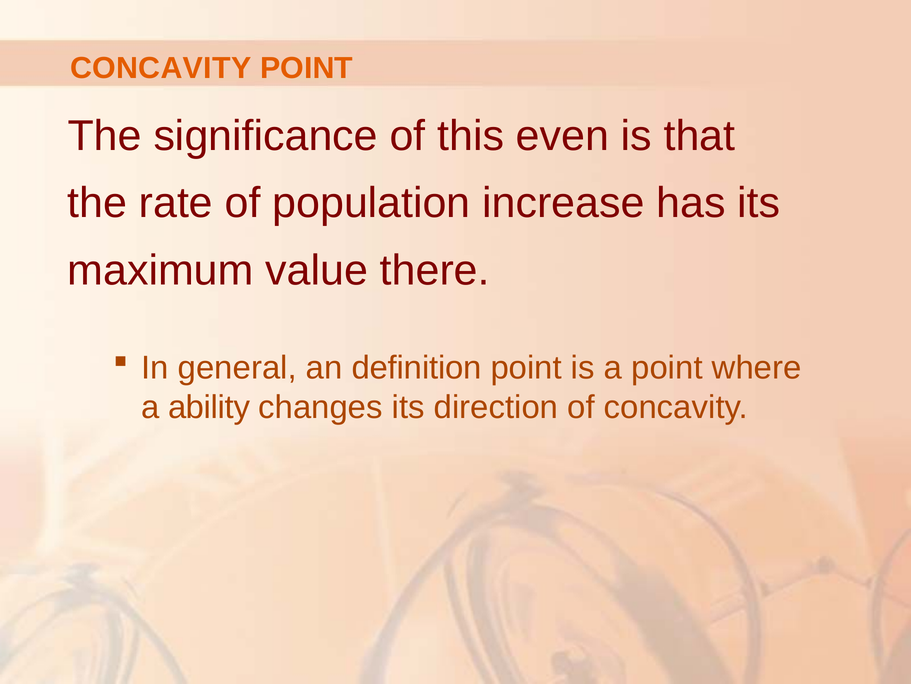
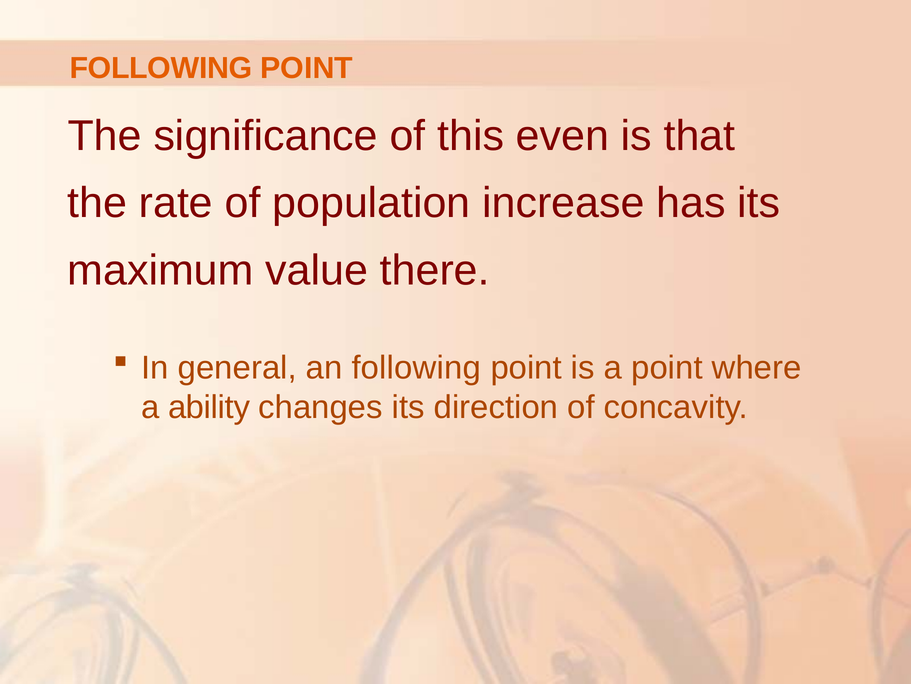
CONCAVITY: CONCAVITY -> FOLLOWING (161, 68)
an definition: definition -> following (416, 368)
